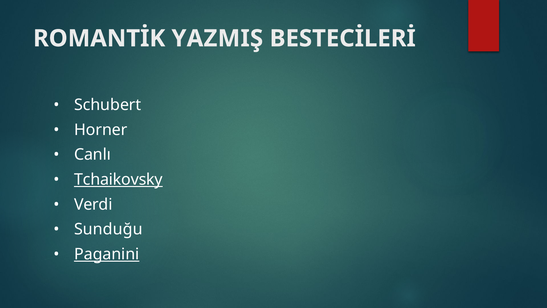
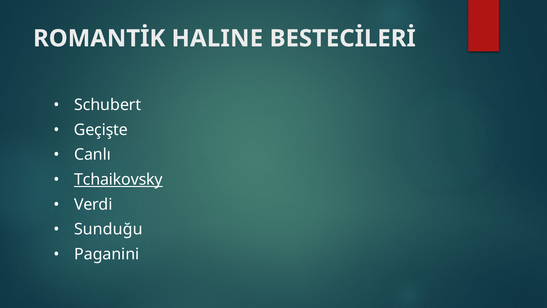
YAZMIŞ: YAZMIŞ -> HALINE (217, 38)
Horner: Horner -> Geçişte (101, 130)
Paganini underline: present -> none (107, 254)
